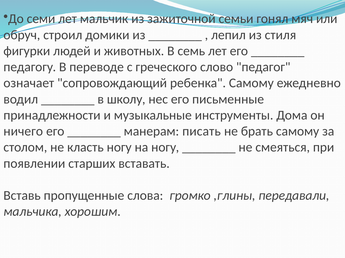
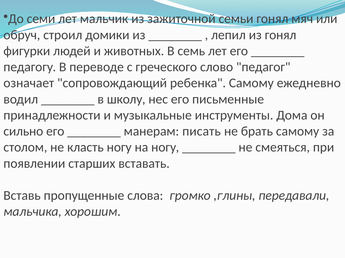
из стиля: стиля -> гонял (281, 35)
ничего: ничего -> сильно (23, 132)
